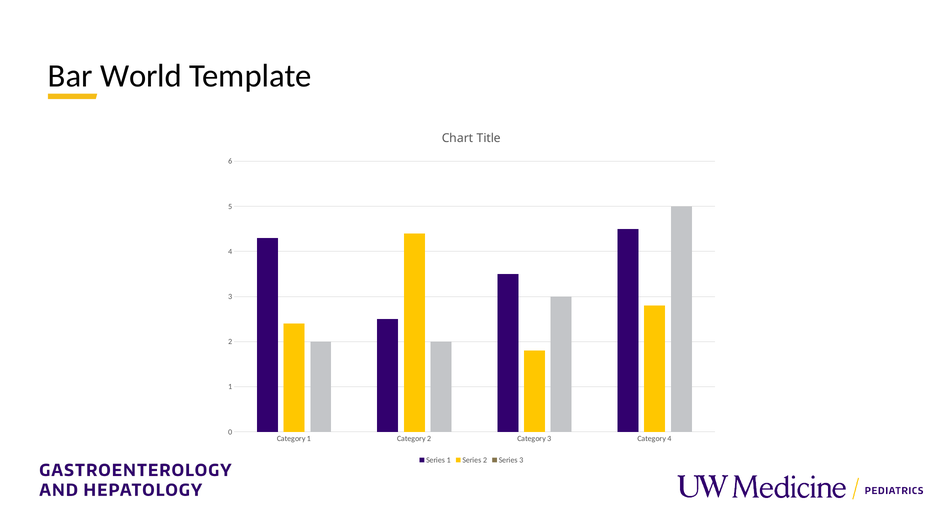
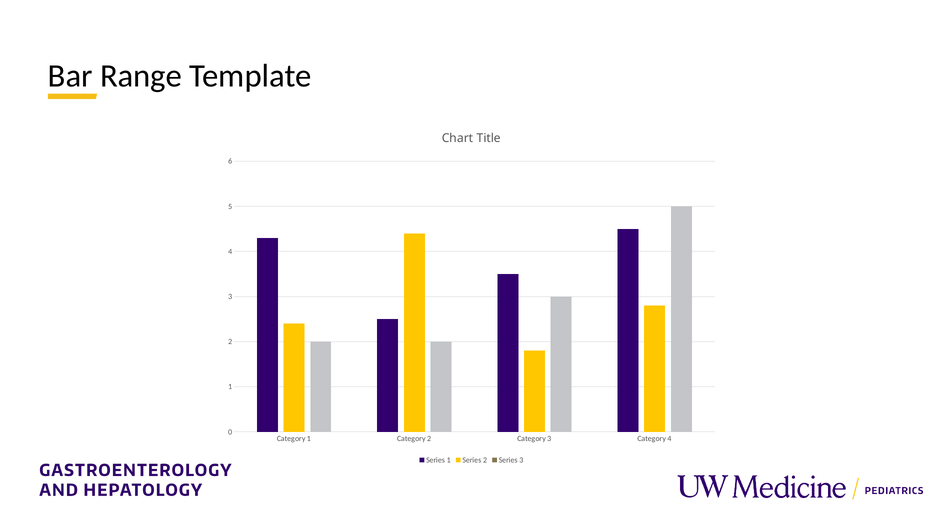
World: World -> Range (141, 76)
